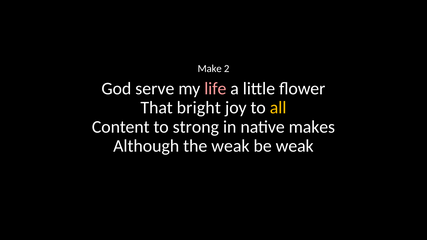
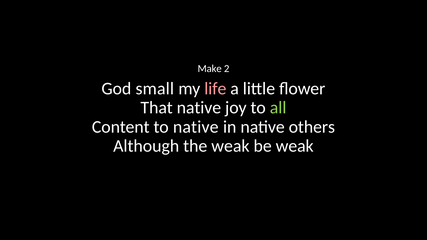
serve: serve -> small (155, 89)
That bright: bright -> native (199, 108)
all colour: yellow -> light green (278, 108)
to strong: strong -> native (196, 127)
makes: makes -> others (312, 127)
